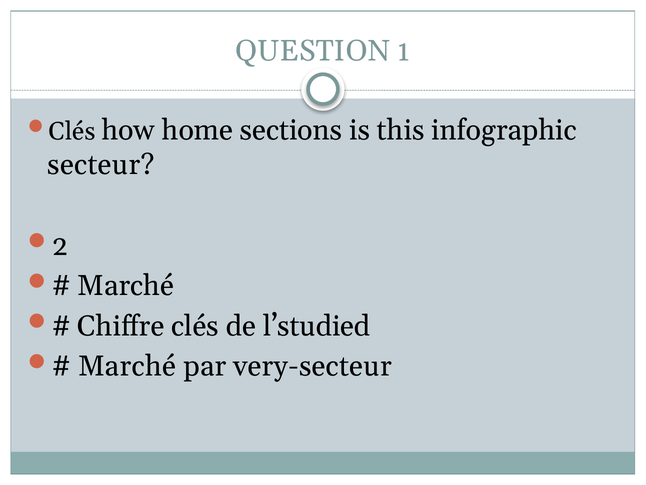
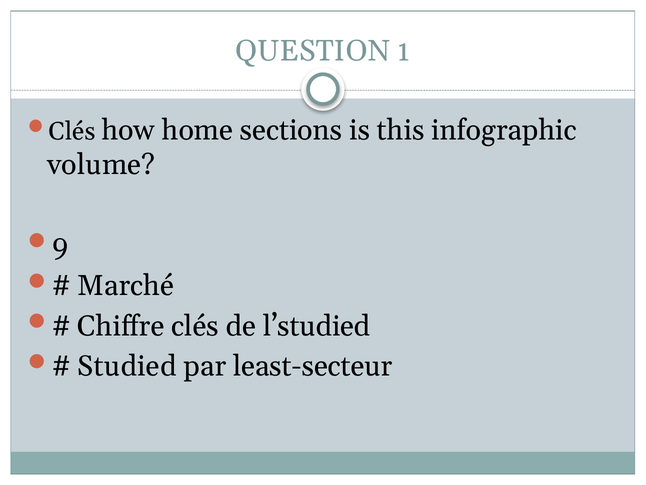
secteur: secteur -> volume (101, 165)
2: 2 -> 9 (60, 245)
Marché: Marché -> Studied (127, 366)
very-secteur: very-secteur -> least-secteur (313, 366)
